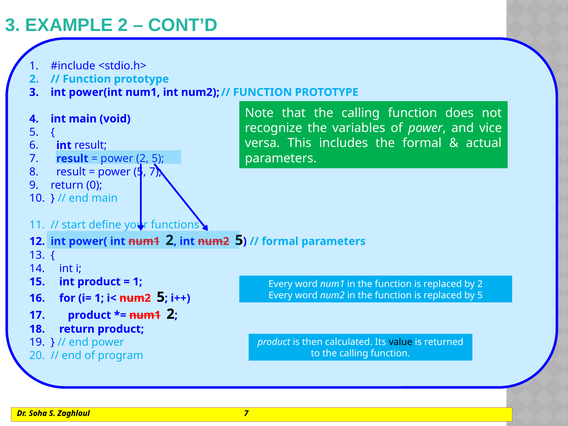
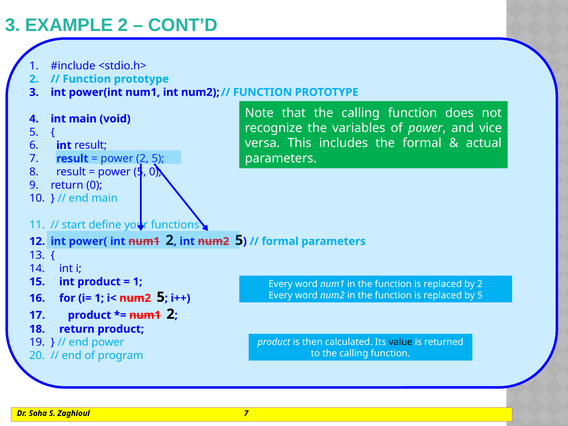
5 7: 7 -> 0 (155, 172)
